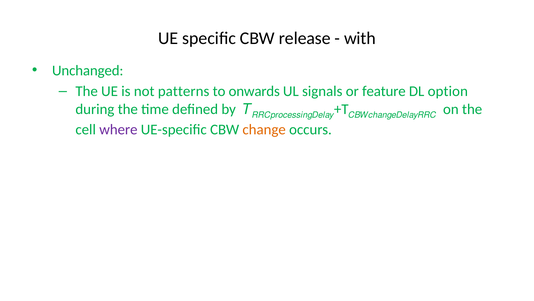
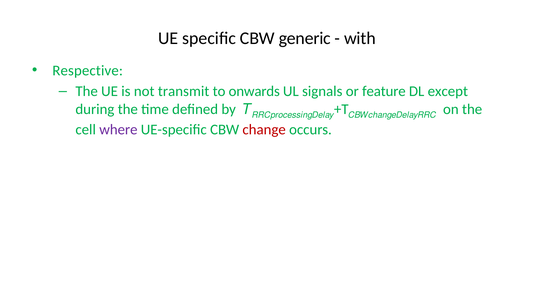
release: release -> generic (305, 38)
Unchanged: Unchanged -> Respective (88, 70)
patterns: patterns -> transmit (184, 91)
option: option -> except (448, 91)
change colour: orange -> red (264, 129)
